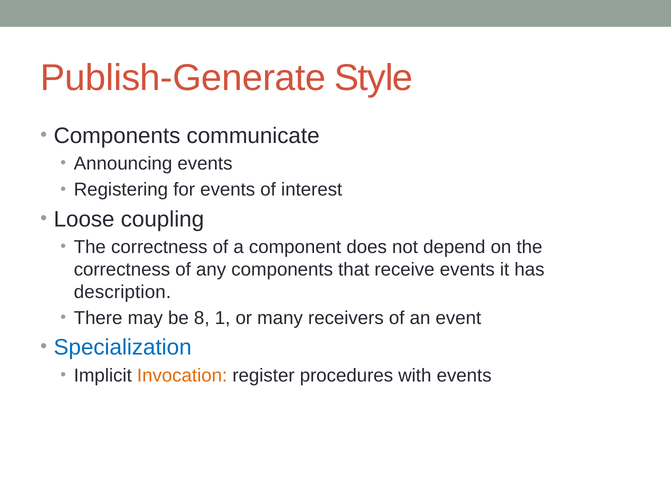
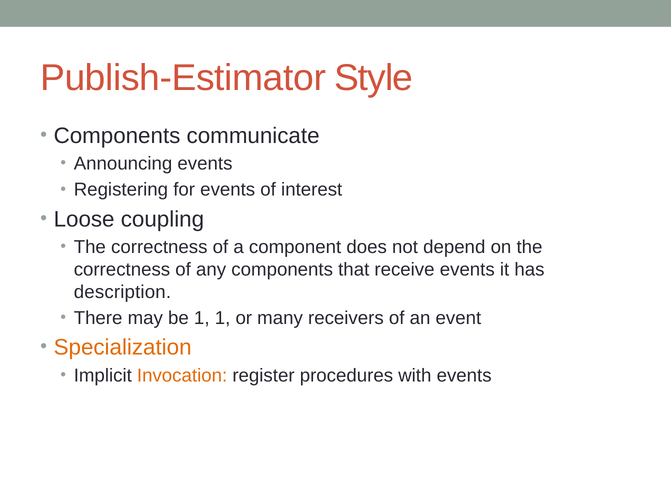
Publish-Generate: Publish-Generate -> Publish-Estimator (183, 78)
be 8: 8 -> 1 (202, 318)
Specialization colour: blue -> orange (123, 348)
